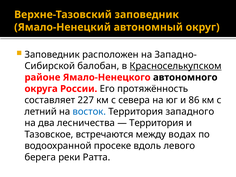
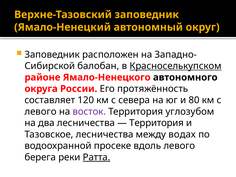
227: 227 -> 120 (86, 100)
86: 86 -> 80 (194, 100)
летний: летний -> левого (41, 112)
восток colour: blue -> purple (89, 112)
западного: западного -> углозубом (190, 112)
Тазовское встречаются: встречаются -> лесничества (105, 134)
Ратта underline: none -> present (97, 157)
